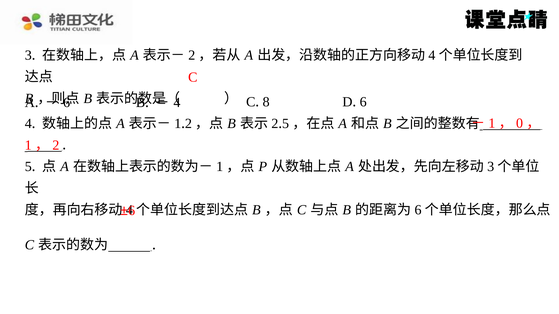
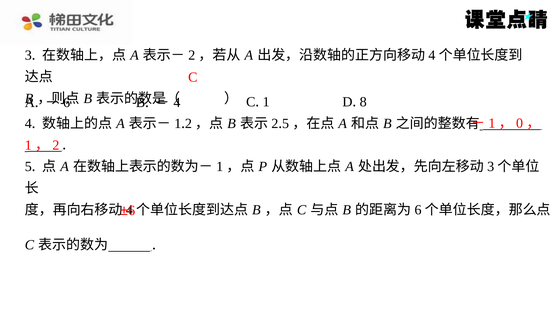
8: 8 -> 1 (266, 102)
6: 6 -> 8 (363, 102)
